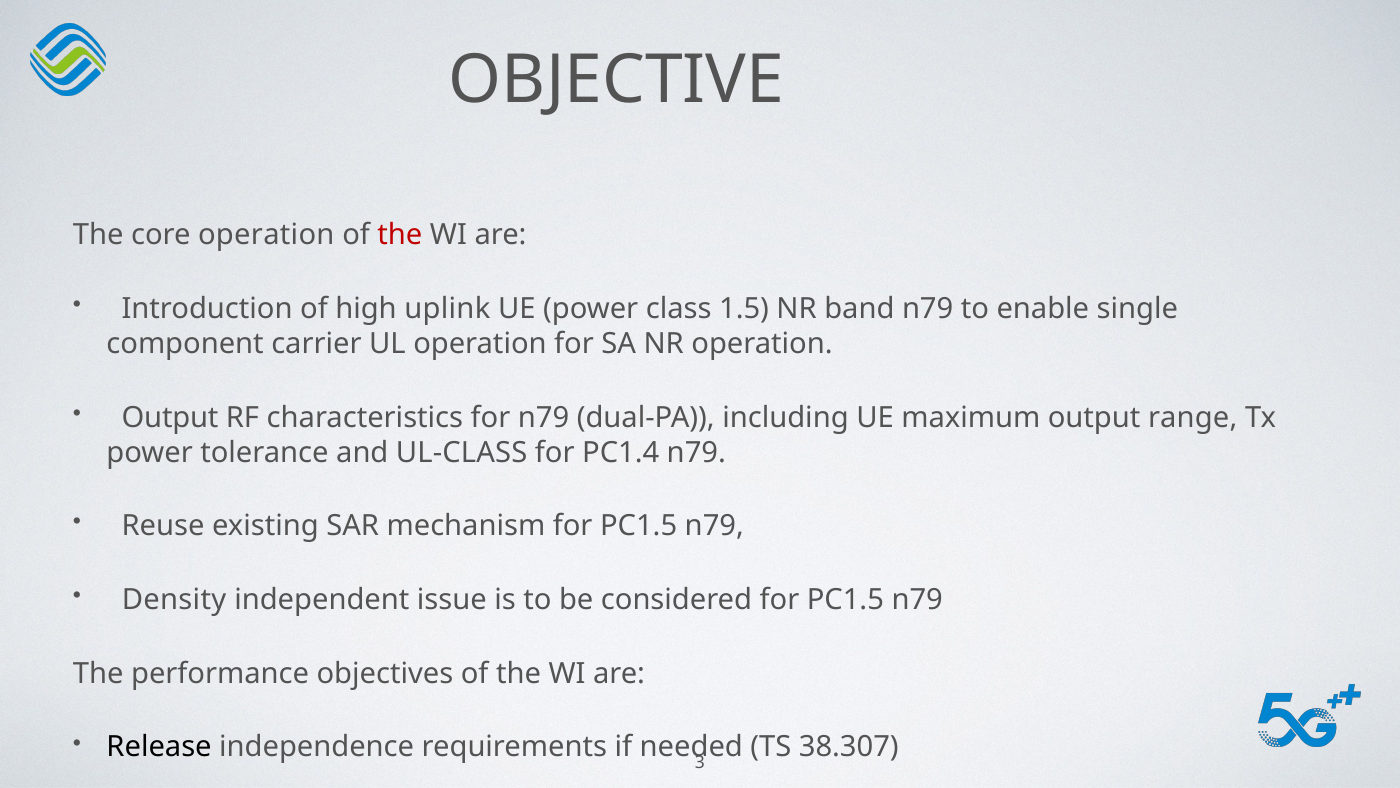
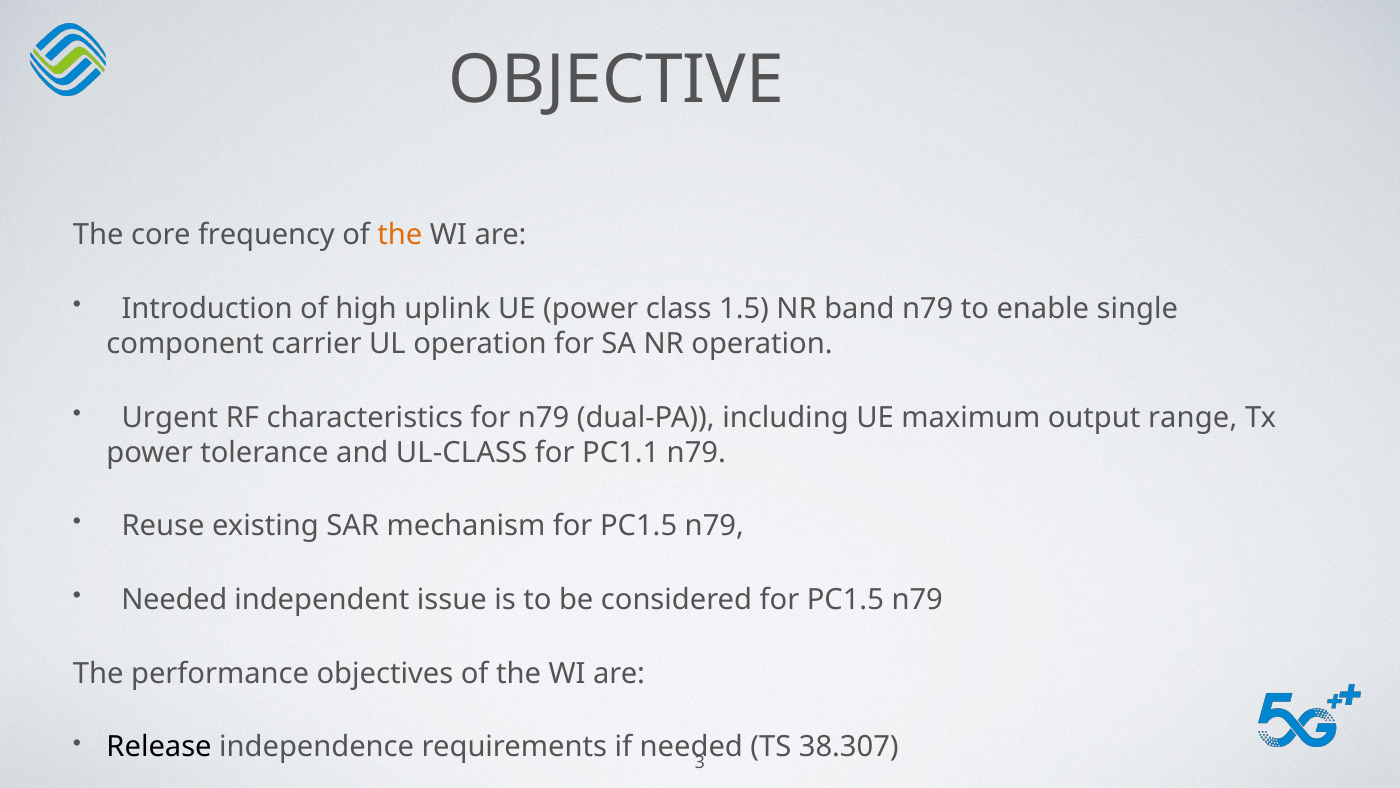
core operation: operation -> frequency (266, 235)
the colour: red -> orange (400, 235)
Output: Output -> Urgent (170, 417)
PC1.4: PC1.4 -> PC1.1 (621, 452)
Density: Density -> Needed (174, 600)
